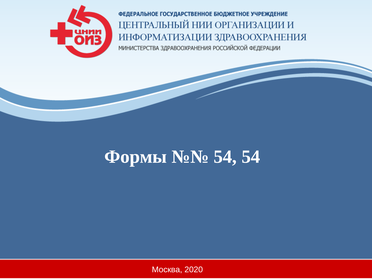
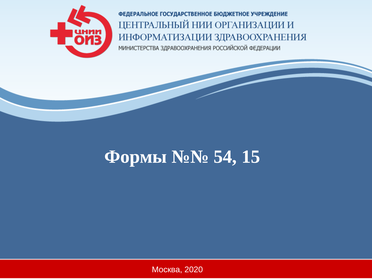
54 54: 54 -> 15 (251, 157)
